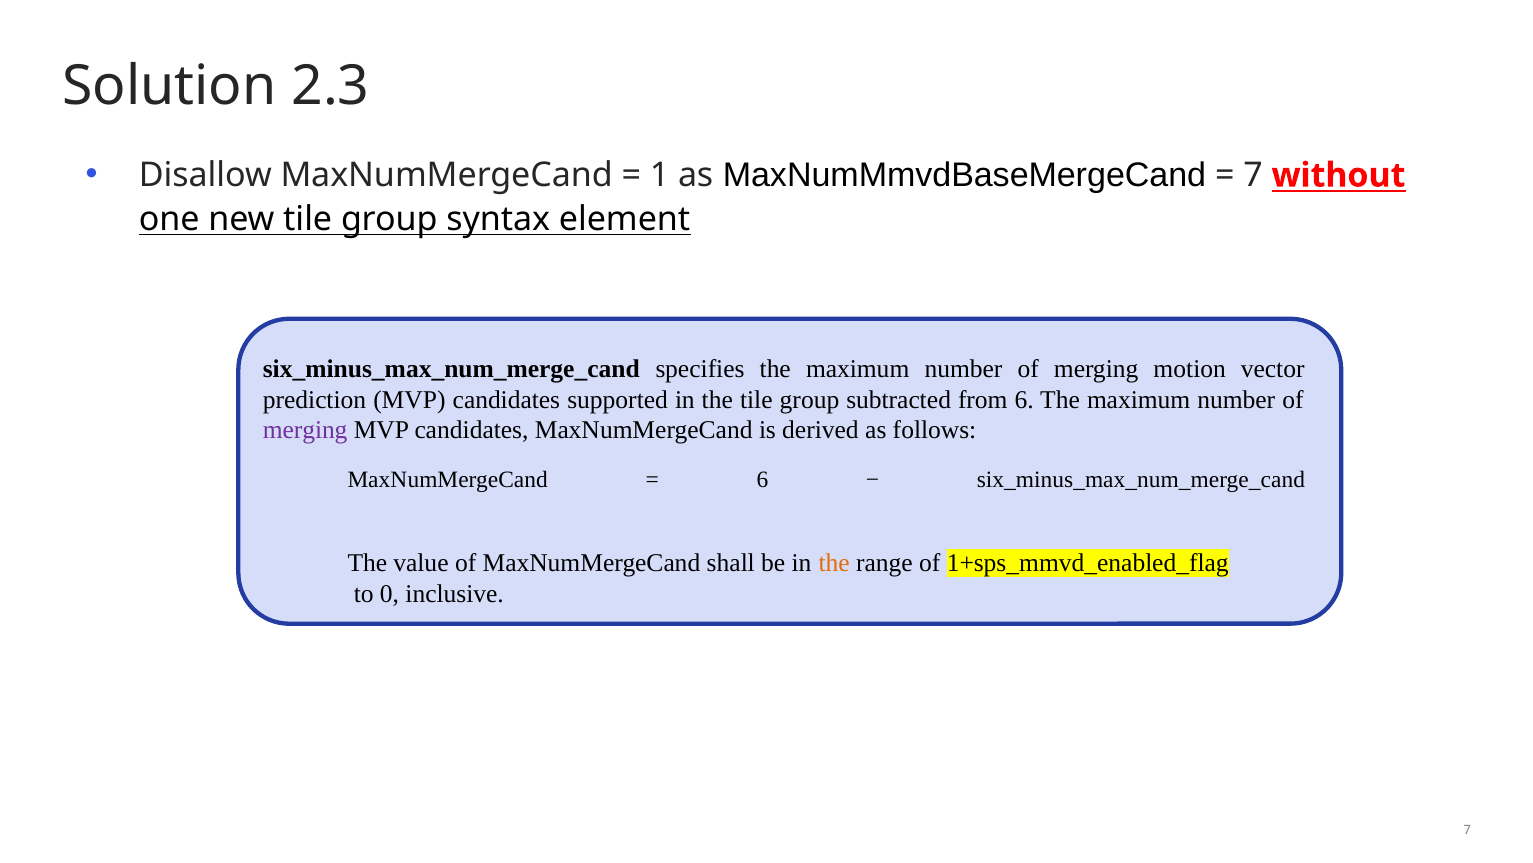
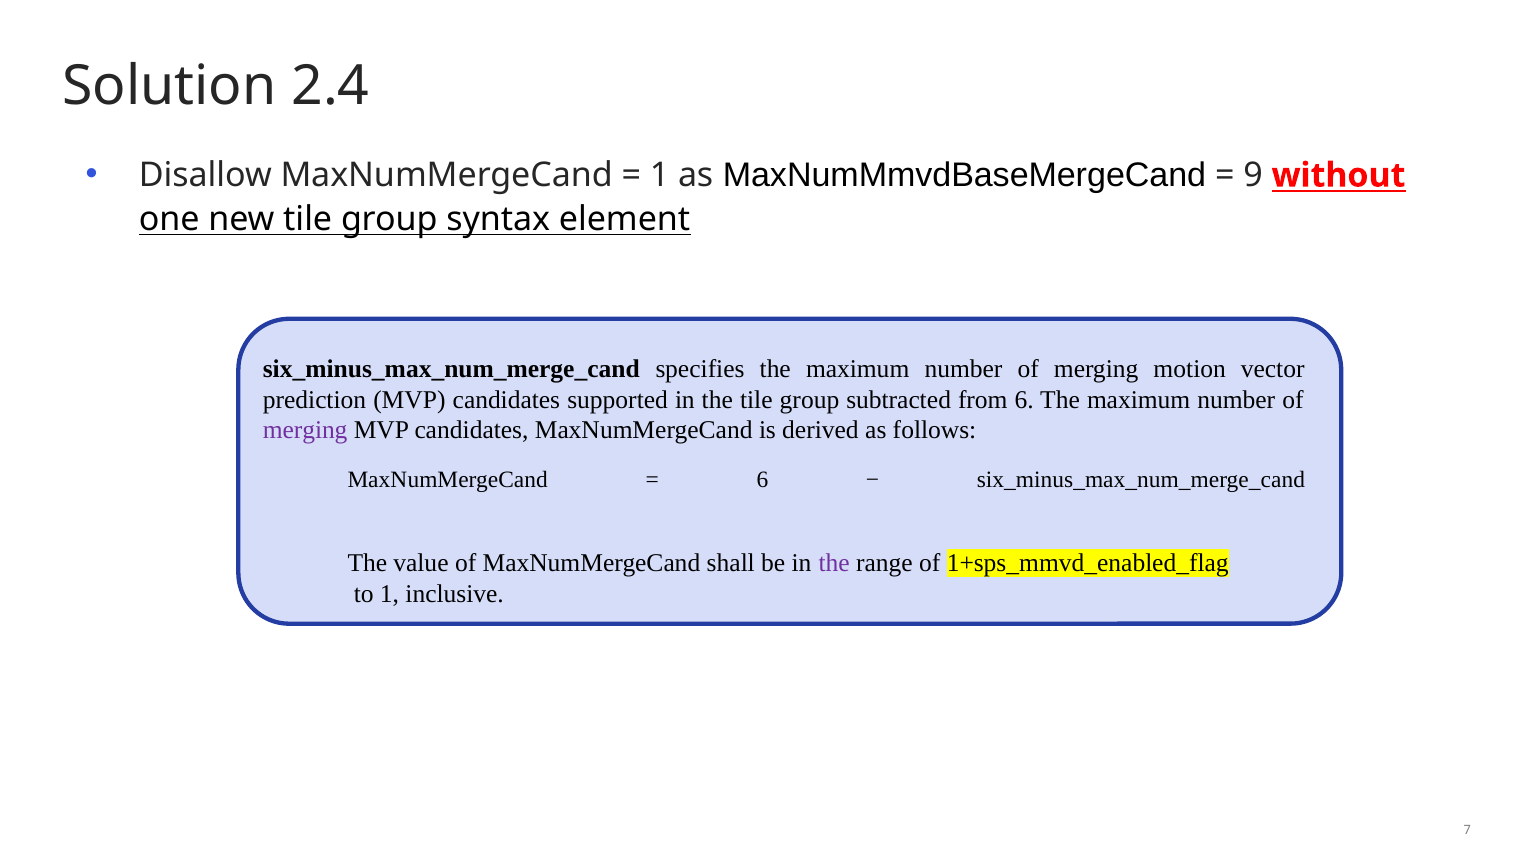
2.3: 2.3 -> 2.4 (330, 86)
7: 7 -> 9 (1253, 175)
the colour: orange -> purple (834, 563)
to 0: 0 -> 1 (389, 594)
